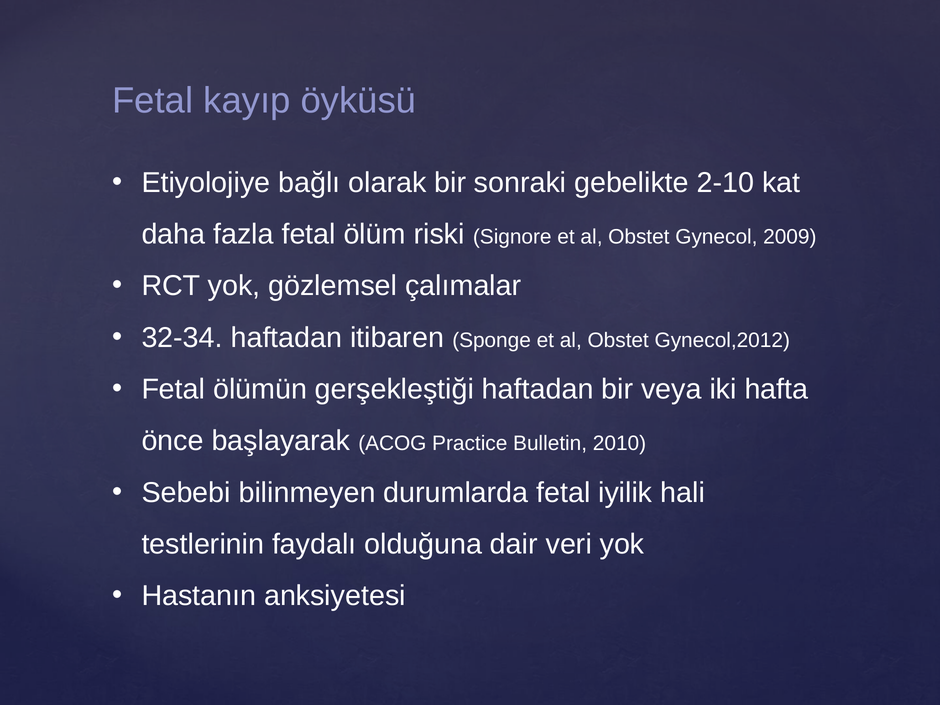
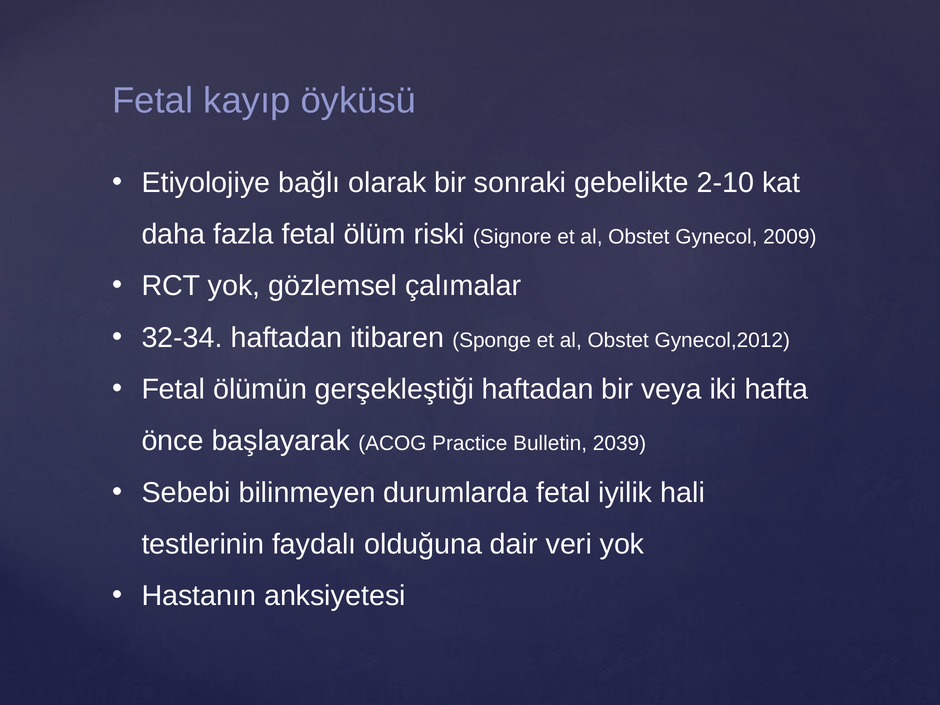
2010: 2010 -> 2039 (619, 444)
